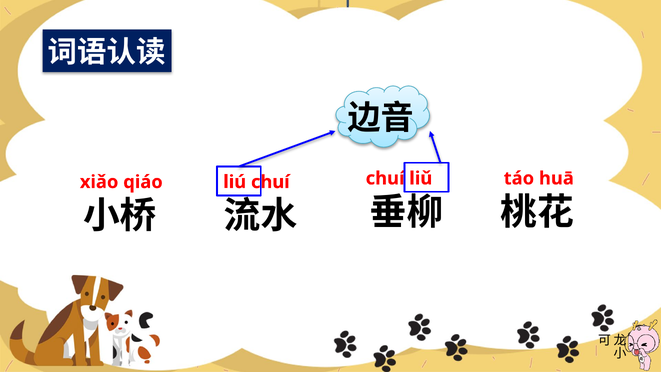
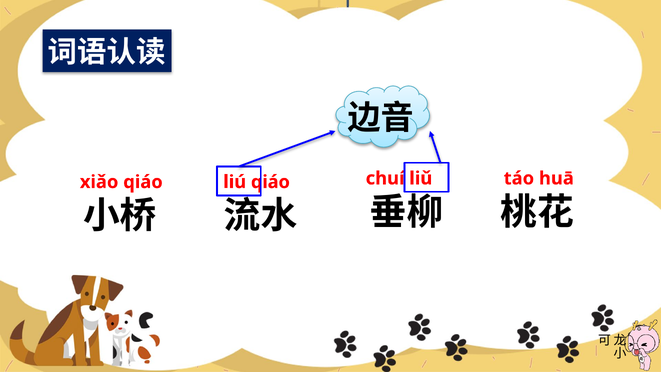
liú chuí: chuí -> qiáo (270, 182)
